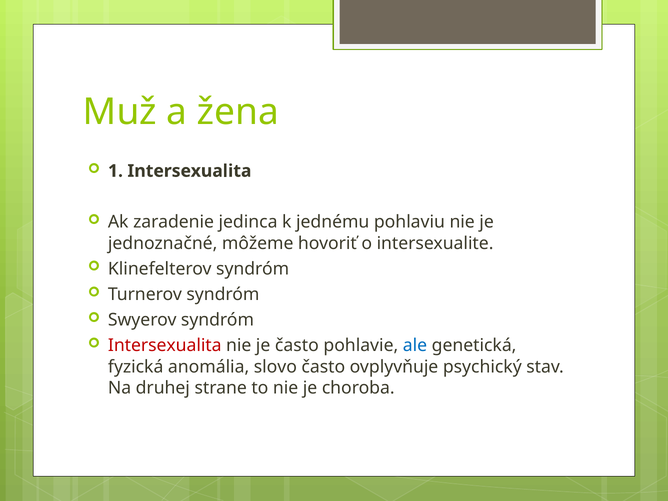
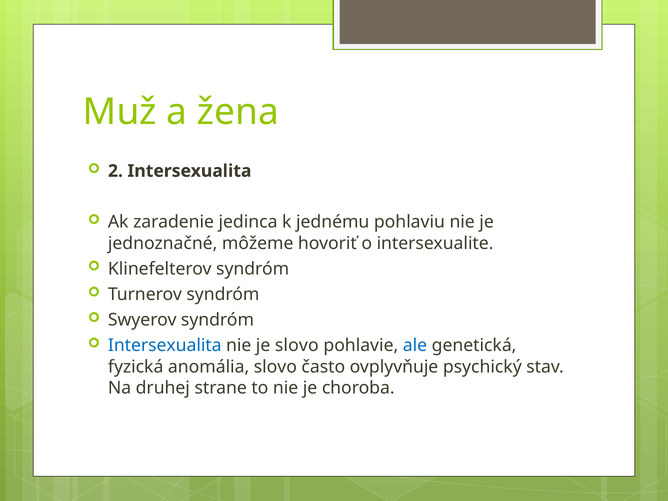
1: 1 -> 2 (115, 171)
Intersexualita colour: red -> blue (165, 346)
je často: často -> slovo (297, 346)
